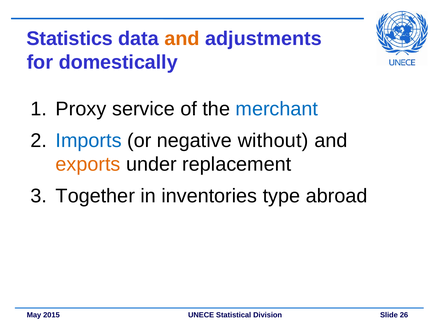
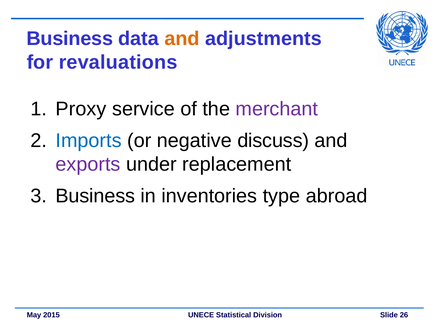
Statistics: Statistics -> Business (70, 39)
domestically: domestically -> revaluations (118, 62)
merchant colour: blue -> purple (277, 109)
without: without -> discuss (273, 141)
exports colour: orange -> purple (88, 165)
Together: Together -> Business (95, 196)
